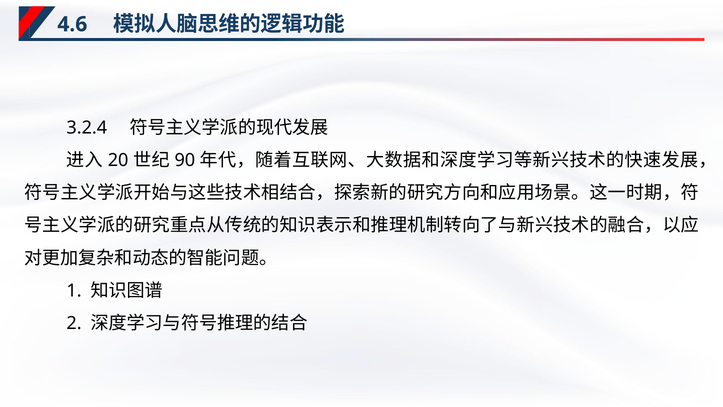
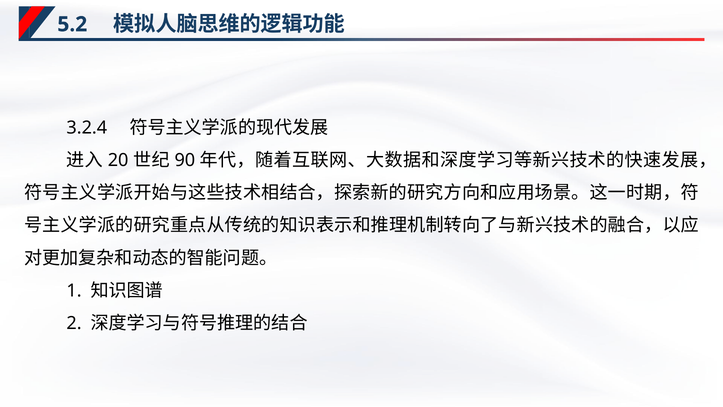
4.6: 4.6 -> 5.2 (72, 24)
